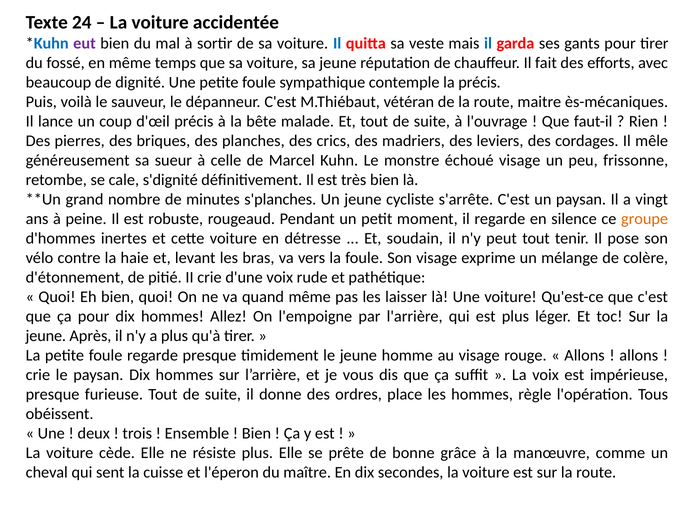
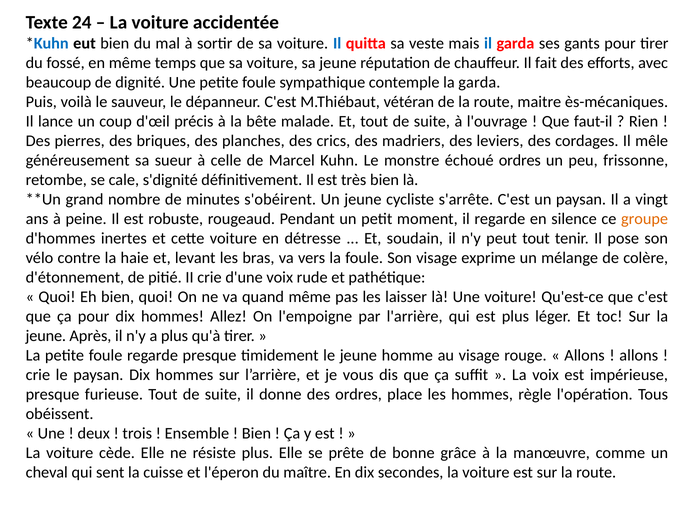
eut colour: purple -> black (84, 43)
la précis: précis -> garda (479, 82)
échoué visage: visage -> ordres (520, 161)
s'planches: s'planches -> s'obéirent (280, 200)
